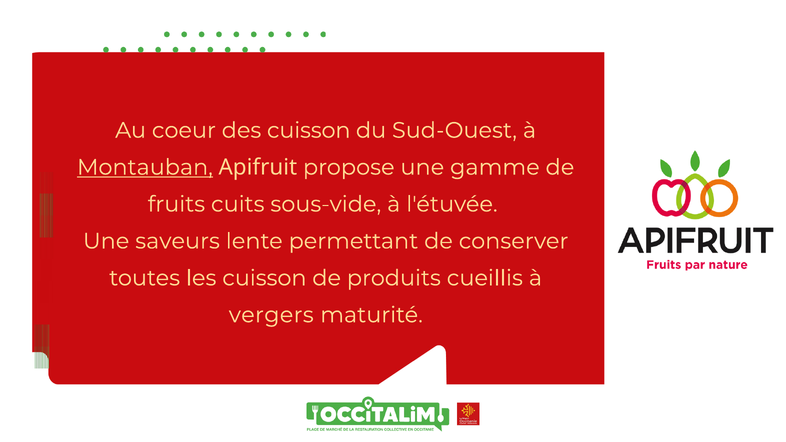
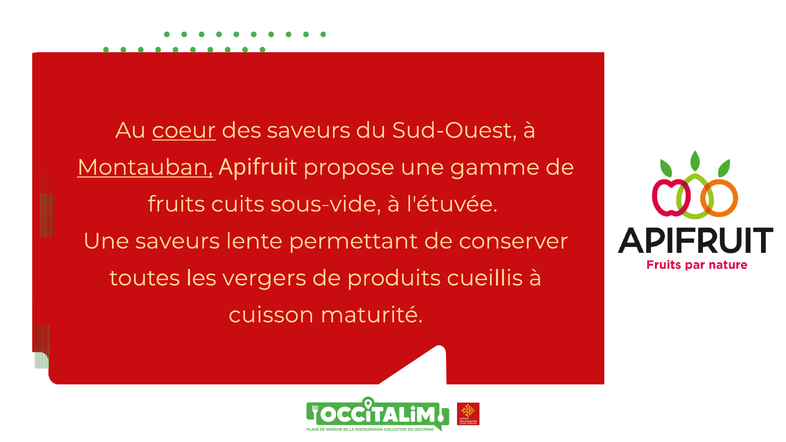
coeur underline: none -> present (184, 130)
des cuisson: cuisson -> saveurs (309, 130)
les cuisson: cuisson -> vergers (264, 278)
vergers: vergers -> cuisson (271, 315)
